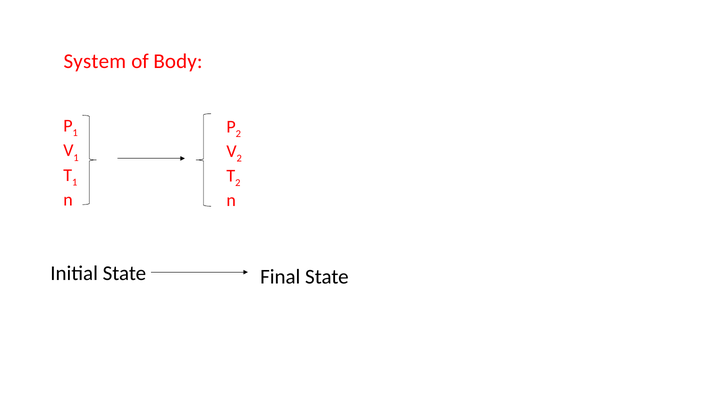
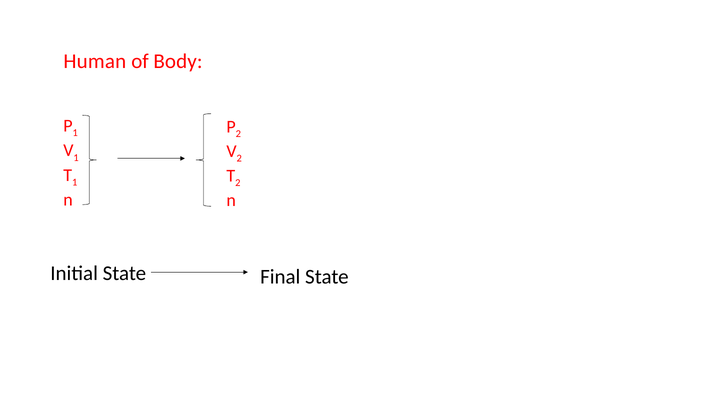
System: System -> Human (95, 61)
